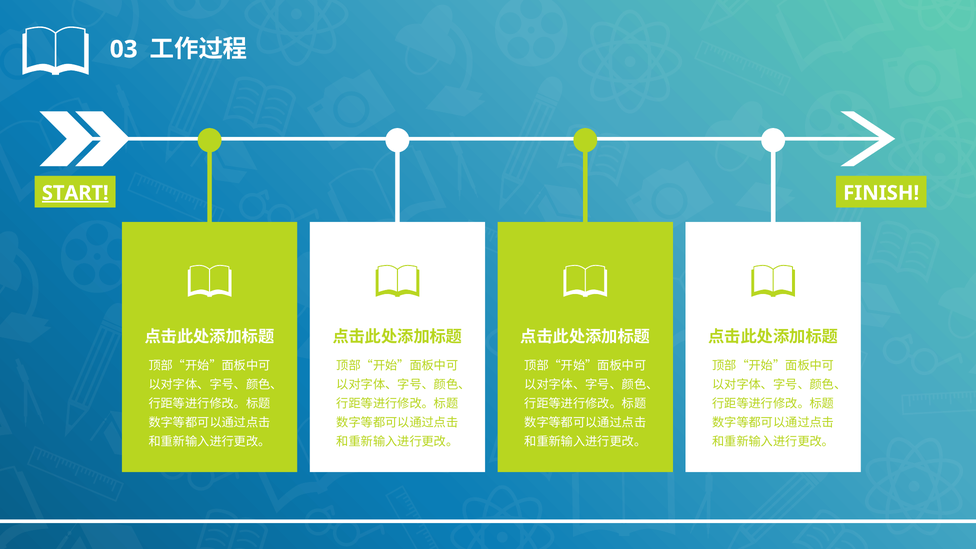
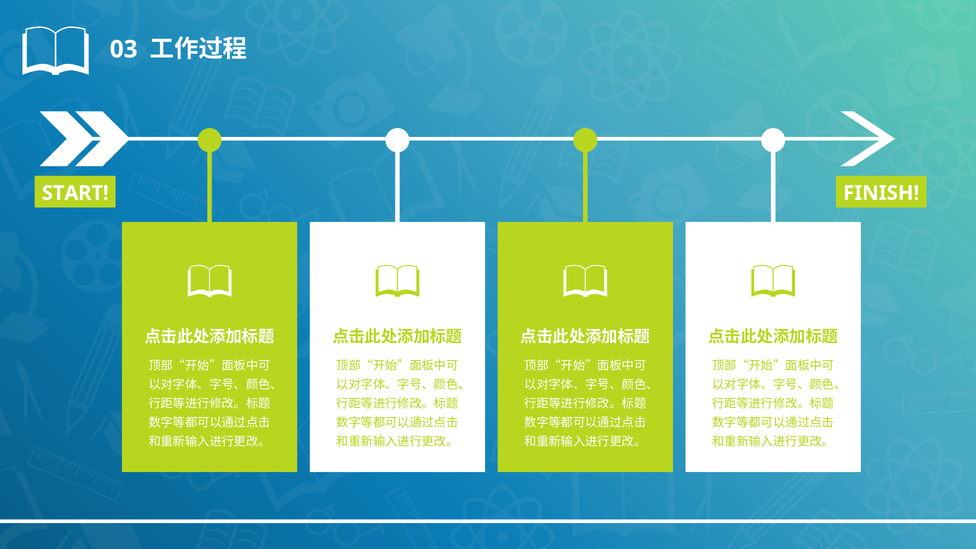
START underline: present -> none (75, 193)
